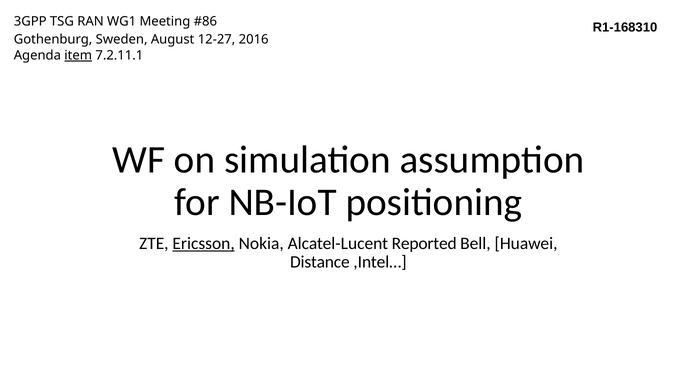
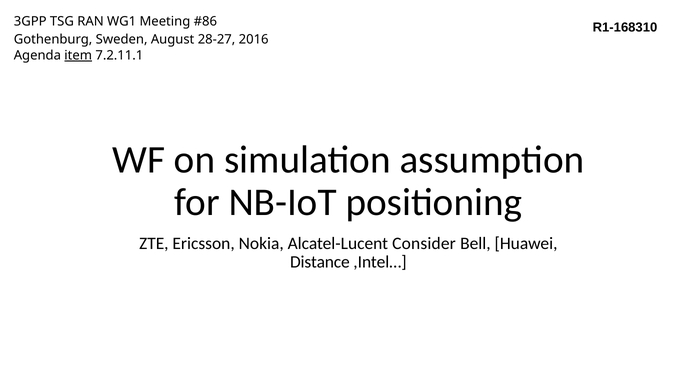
12-27: 12-27 -> 28-27 (217, 40)
Ericsson underline: present -> none (204, 243)
Reported: Reported -> Consider (424, 243)
